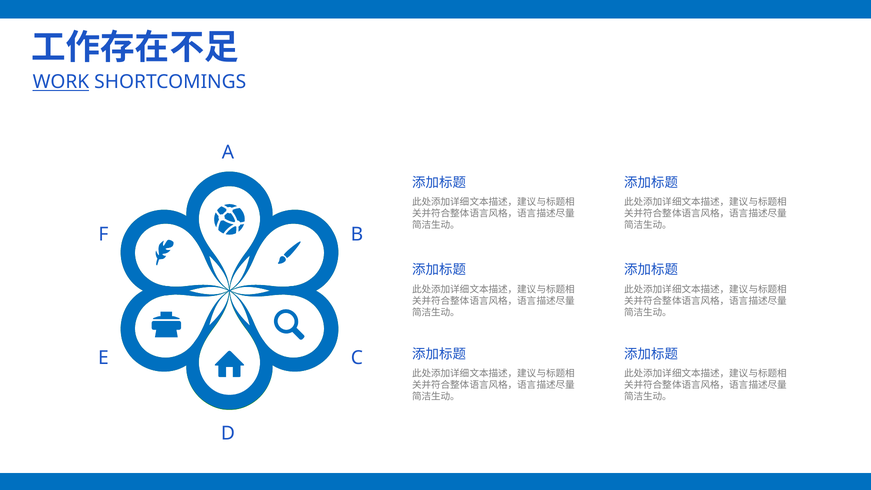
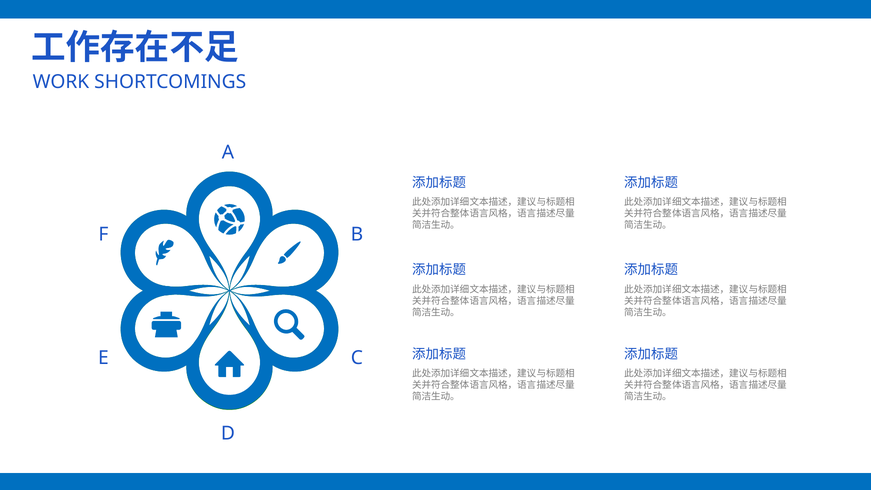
WORK underline: present -> none (61, 82)
